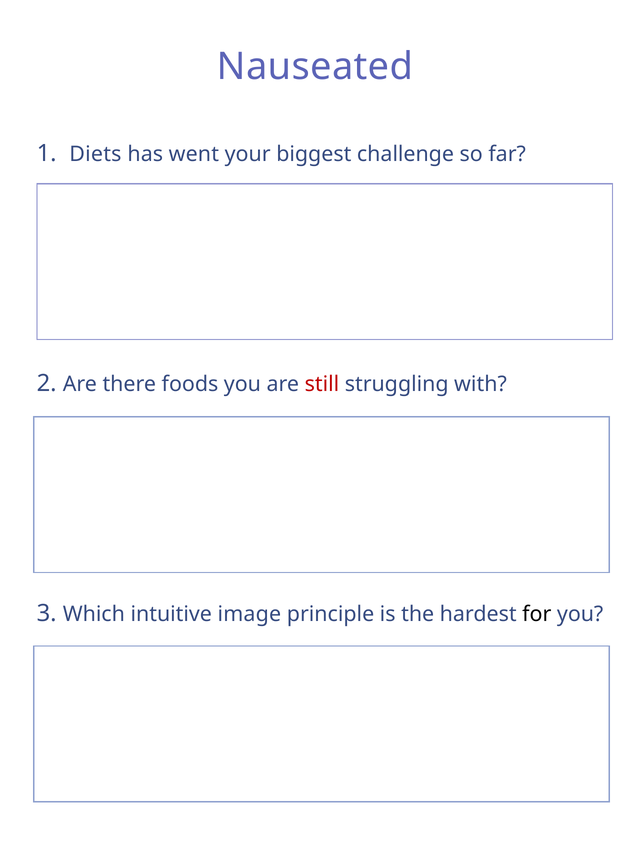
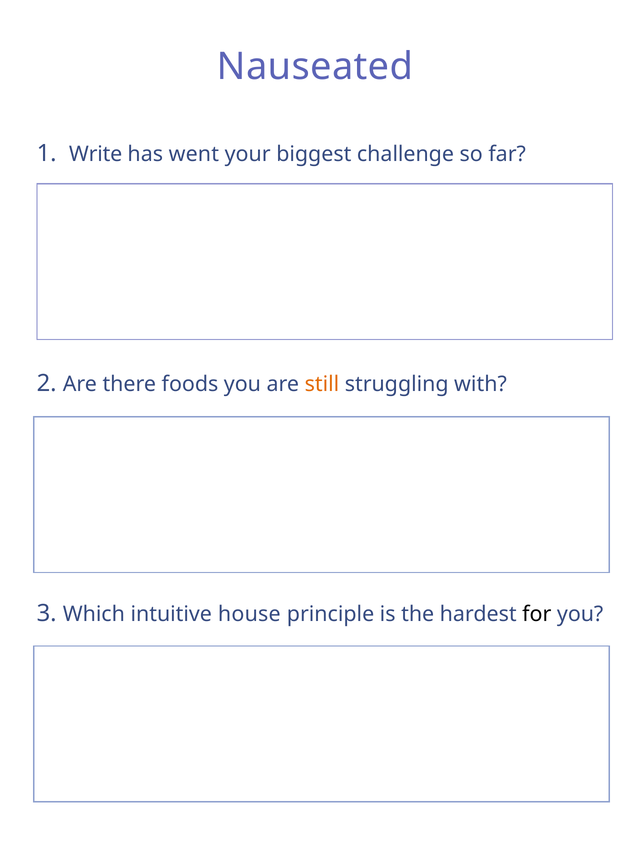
Diets: Diets -> Write (96, 154)
still colour: red -> orange (322, 384)
image: image -> house (249, 614)
